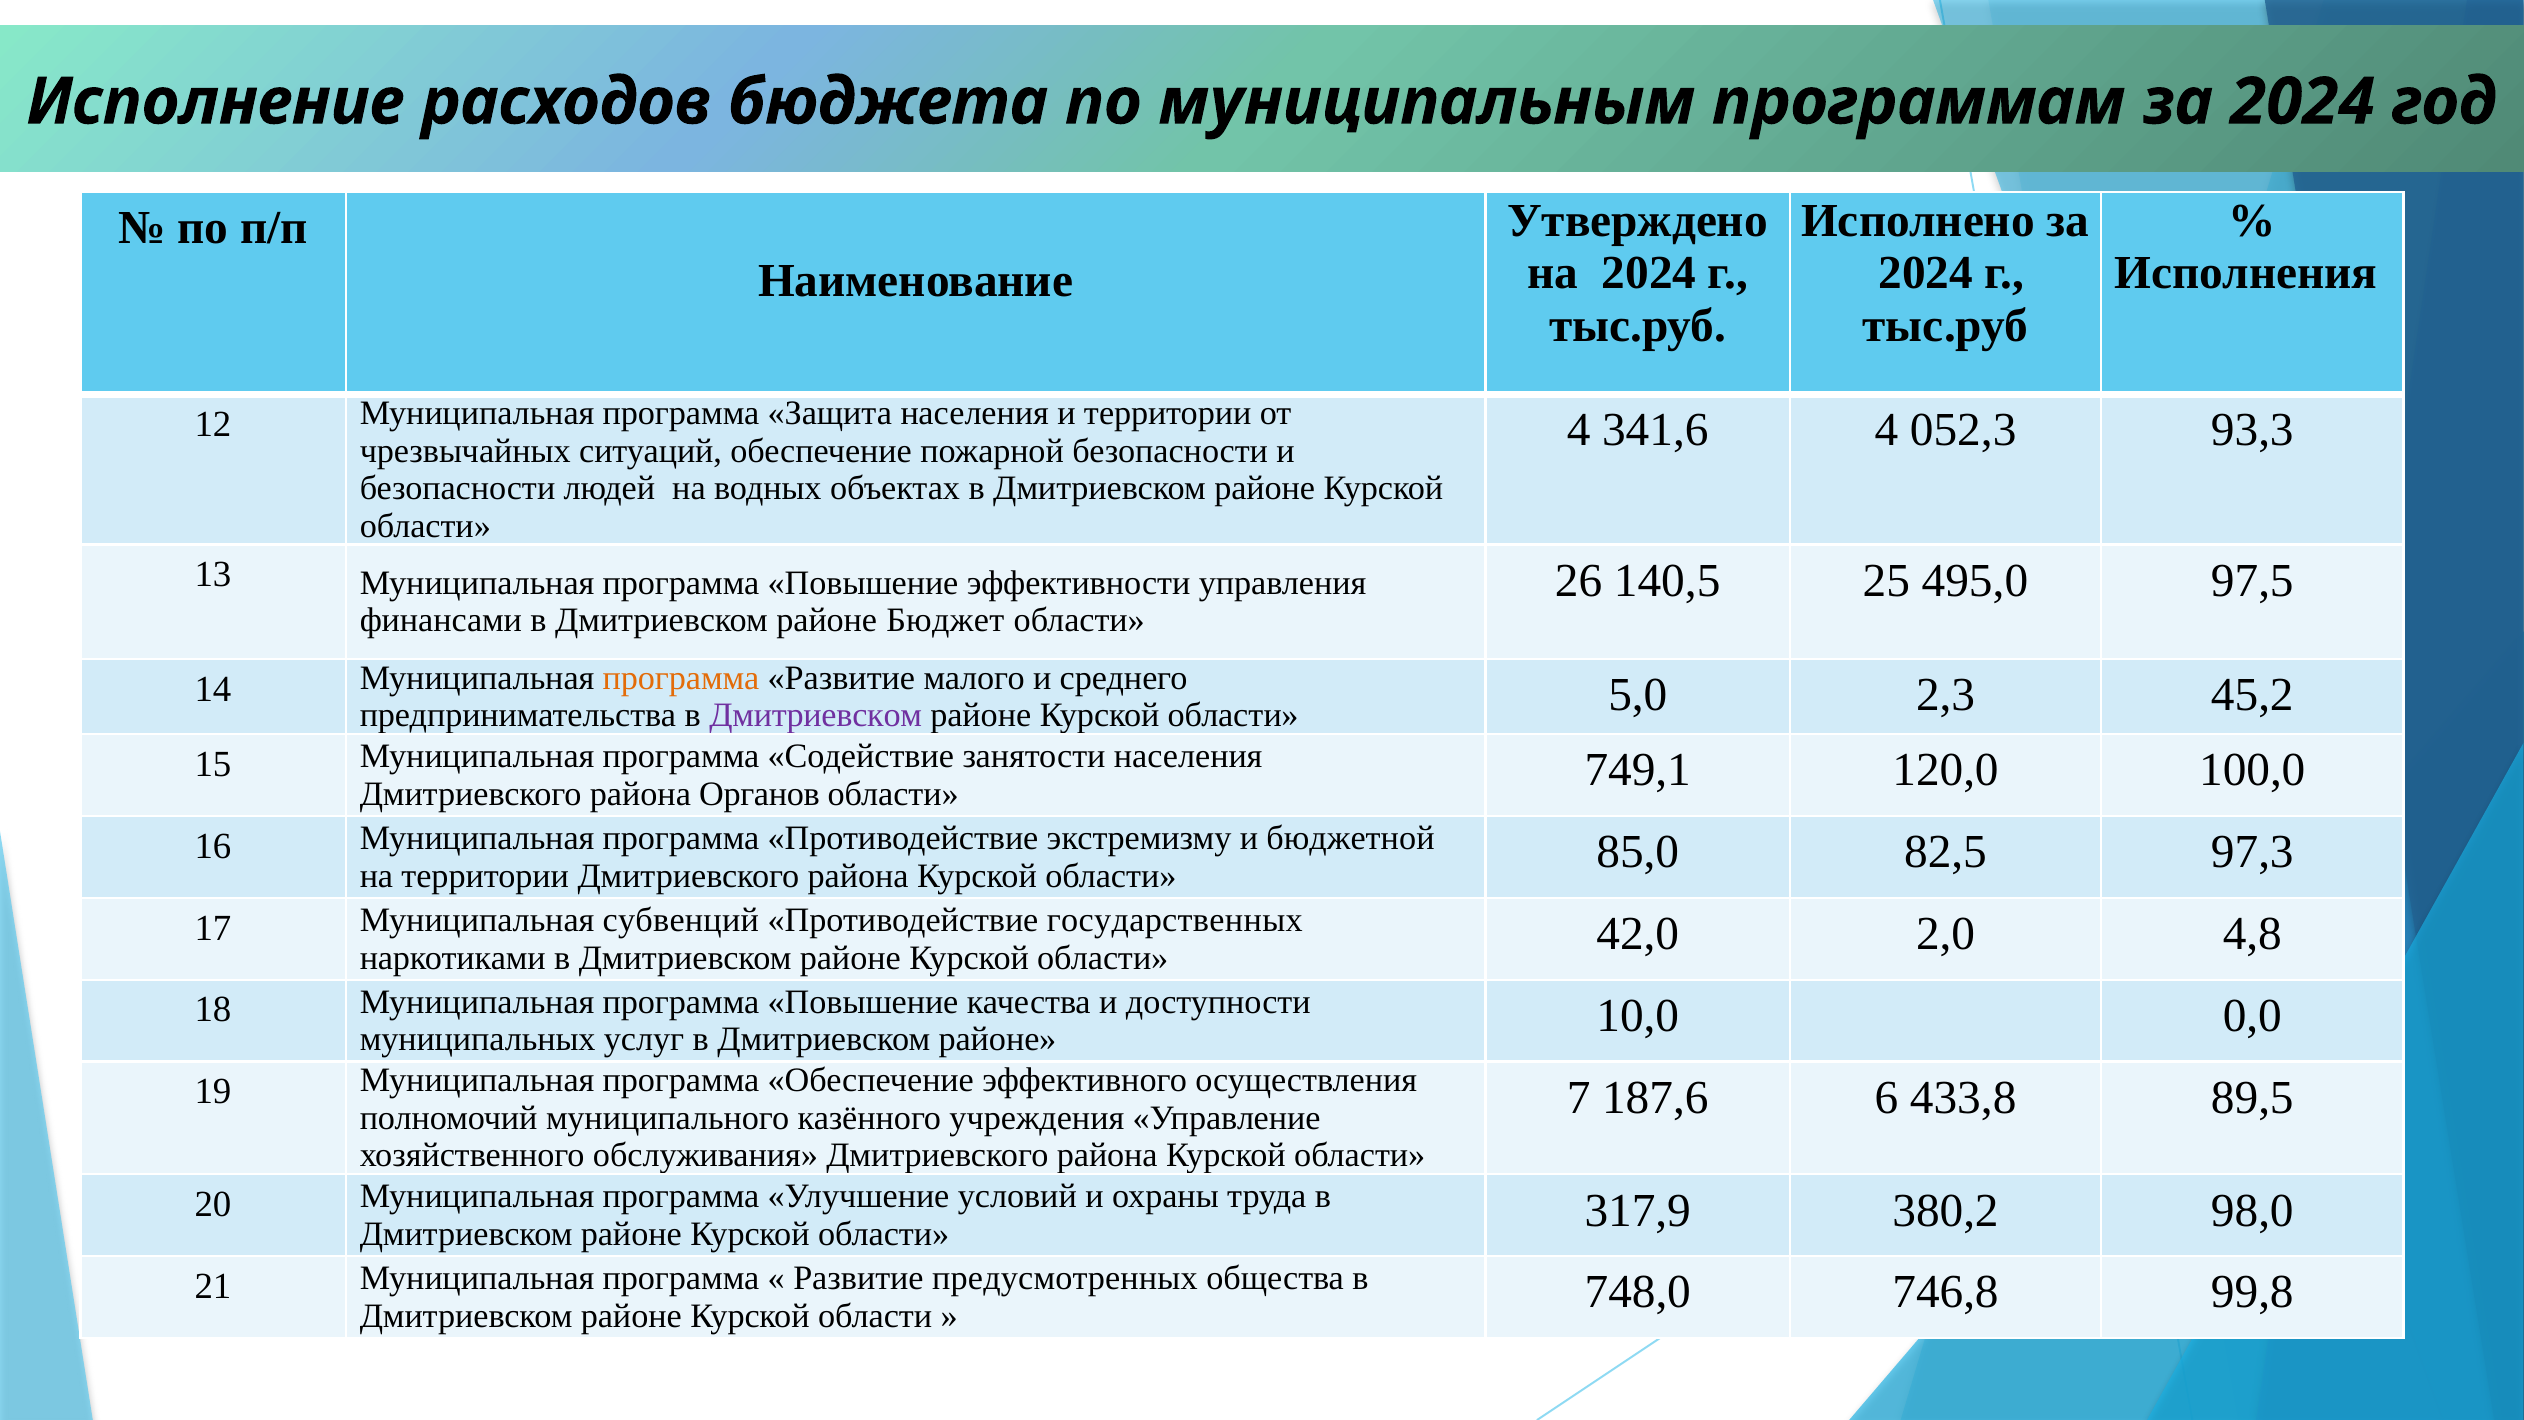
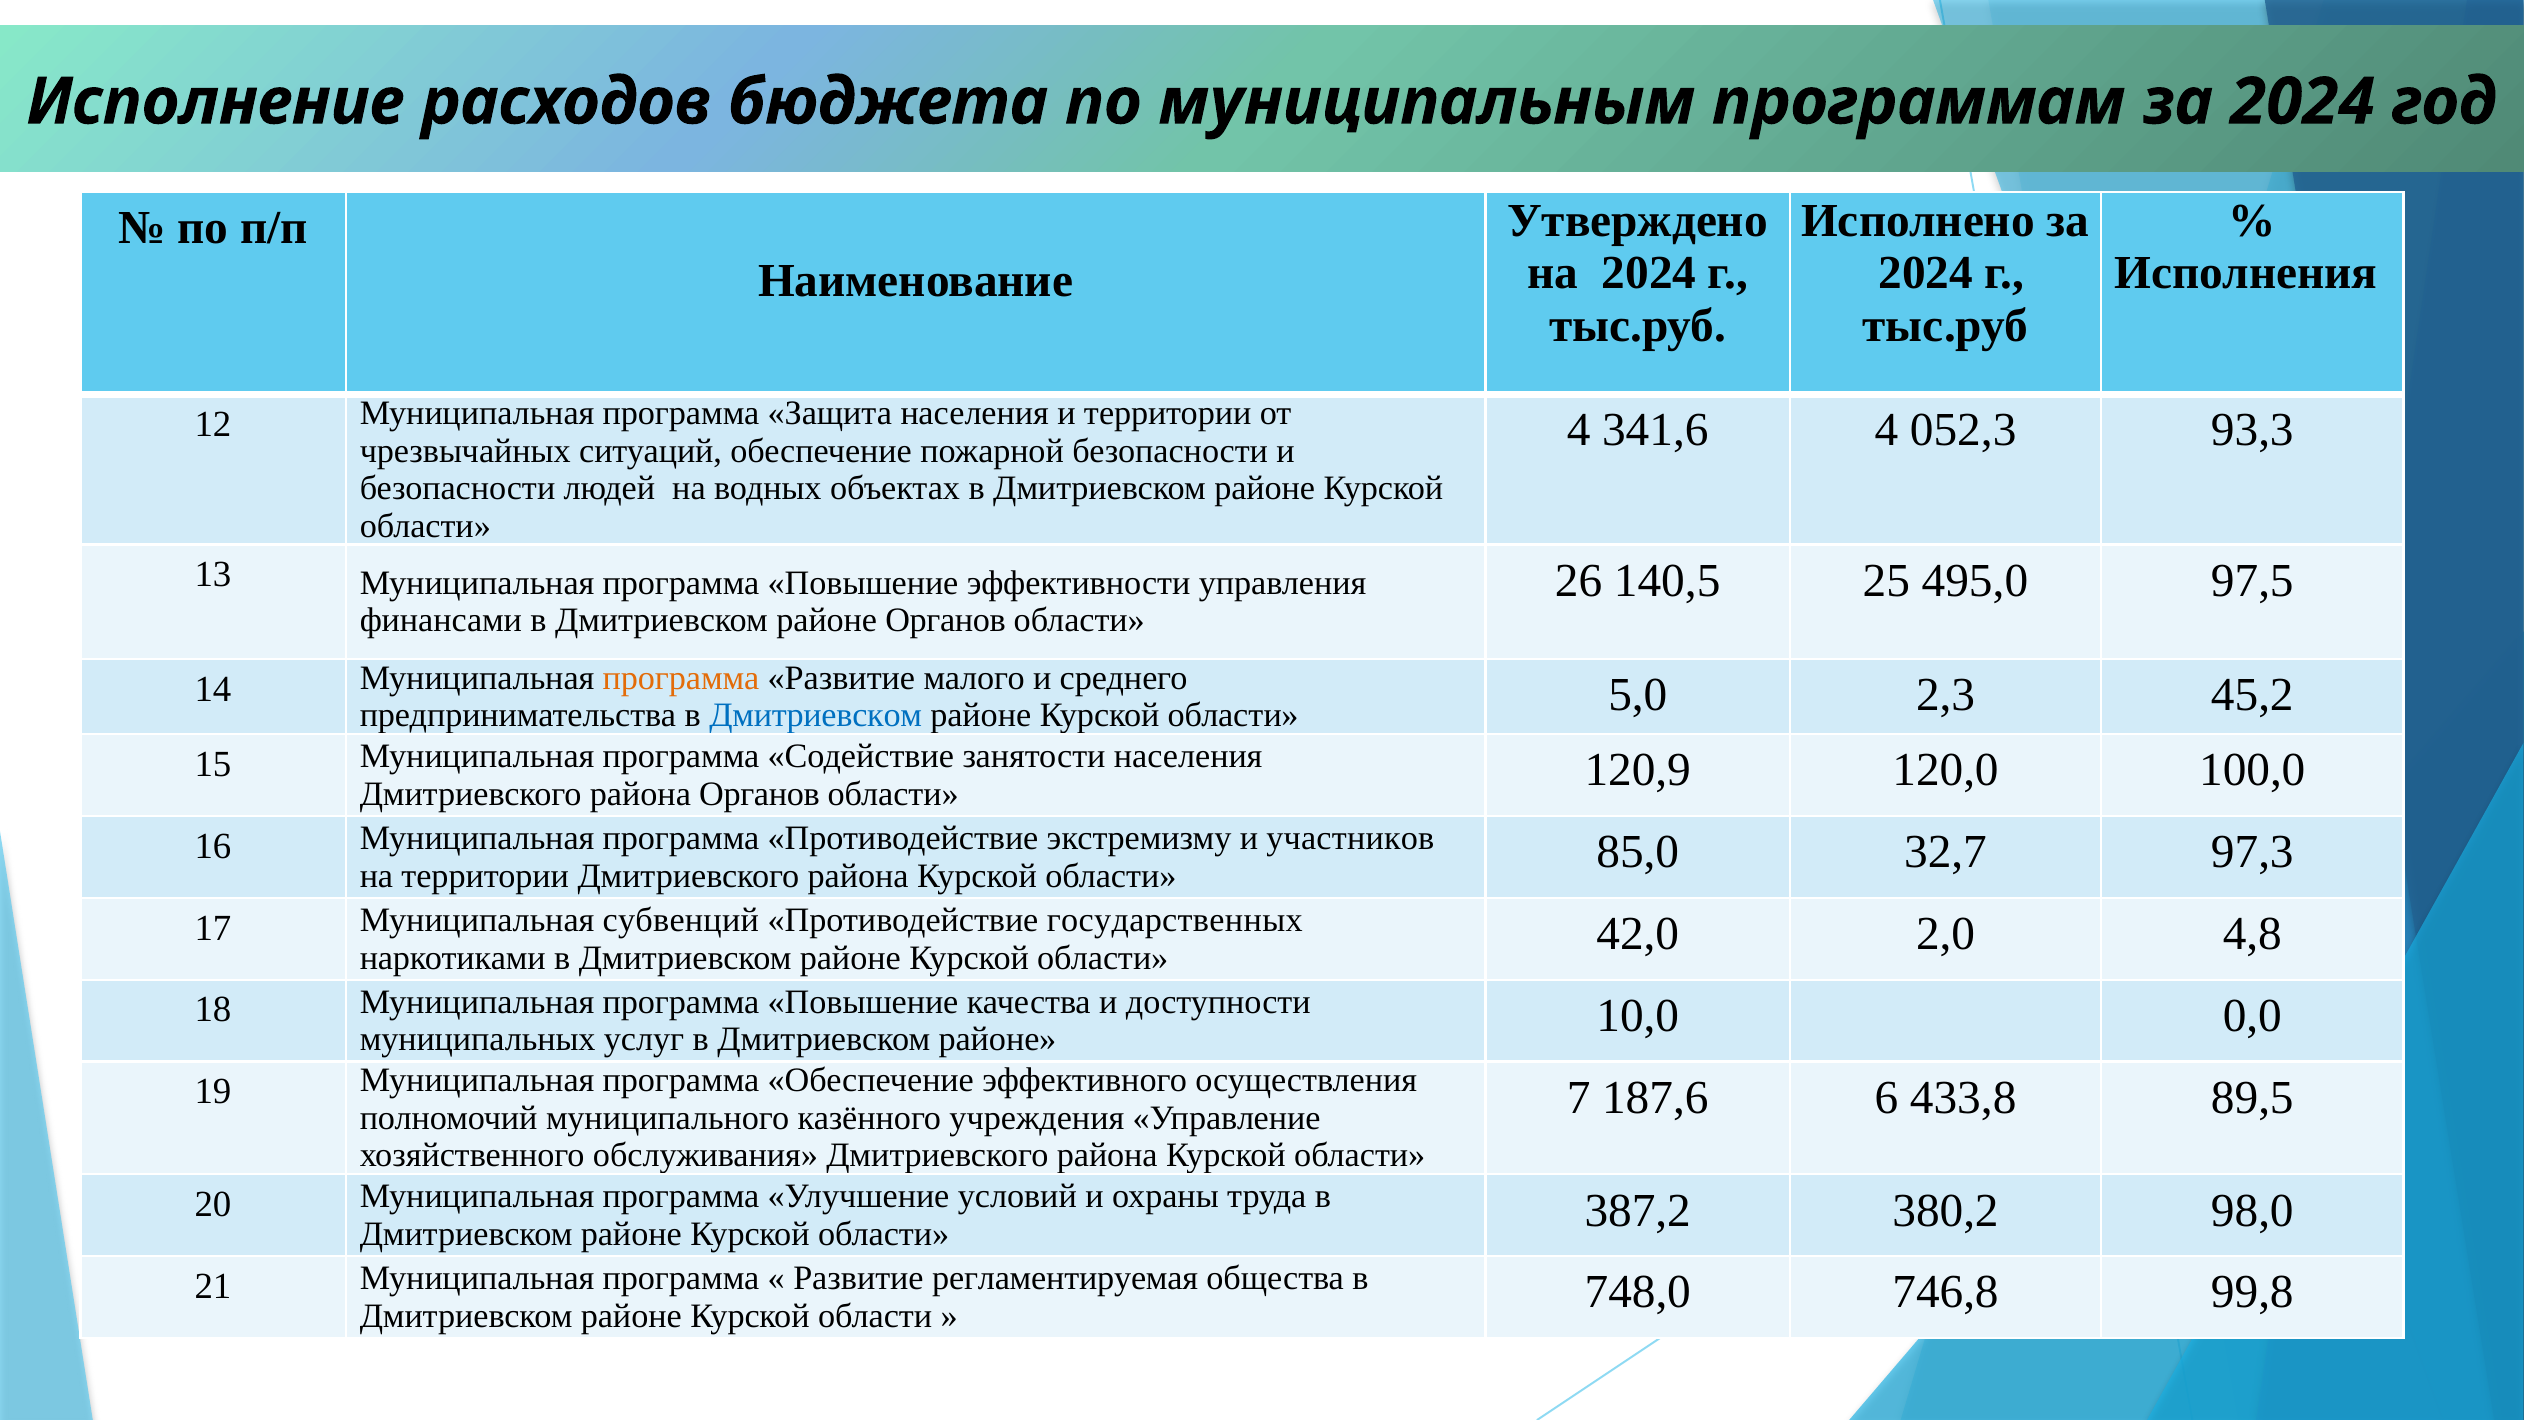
районе Бюджет: Бюджет -> Органов (946, 621)
Дмитриевском colour: purple -> blue (816, 715)
749,1: 749,1 -> 120,9 (1638, 770)
бюджетной: бюджетной -> участников (1350, 838)
82,5: 82,5 -> 32,7 (1946, 852)
317,9: 317,9 -> 387,2 (1638, 1210)
предусмотренных: предусмотренных -> регламентируемая (1065, 1278)
